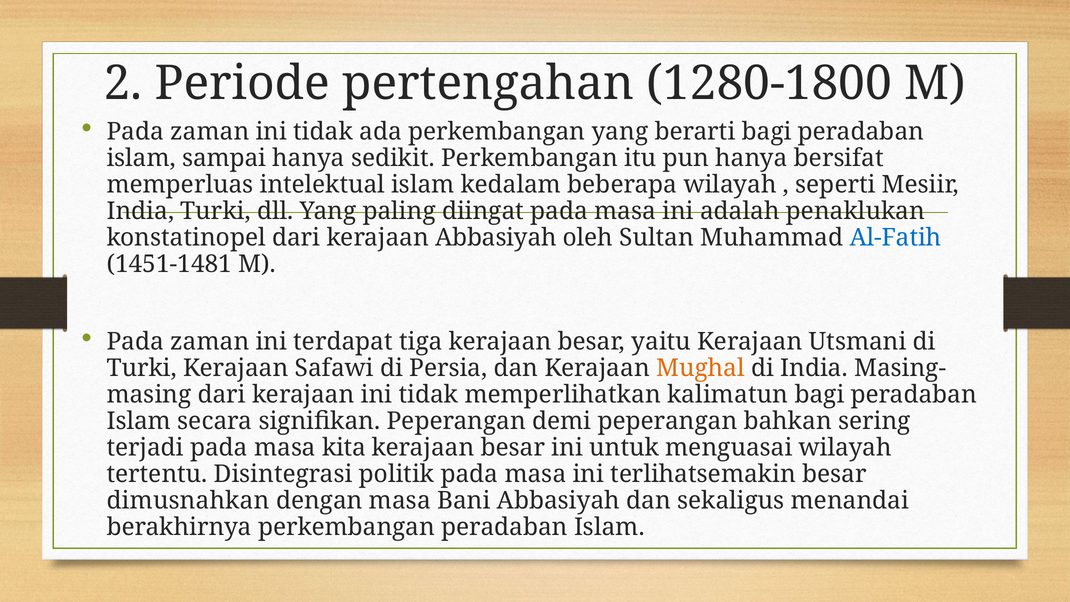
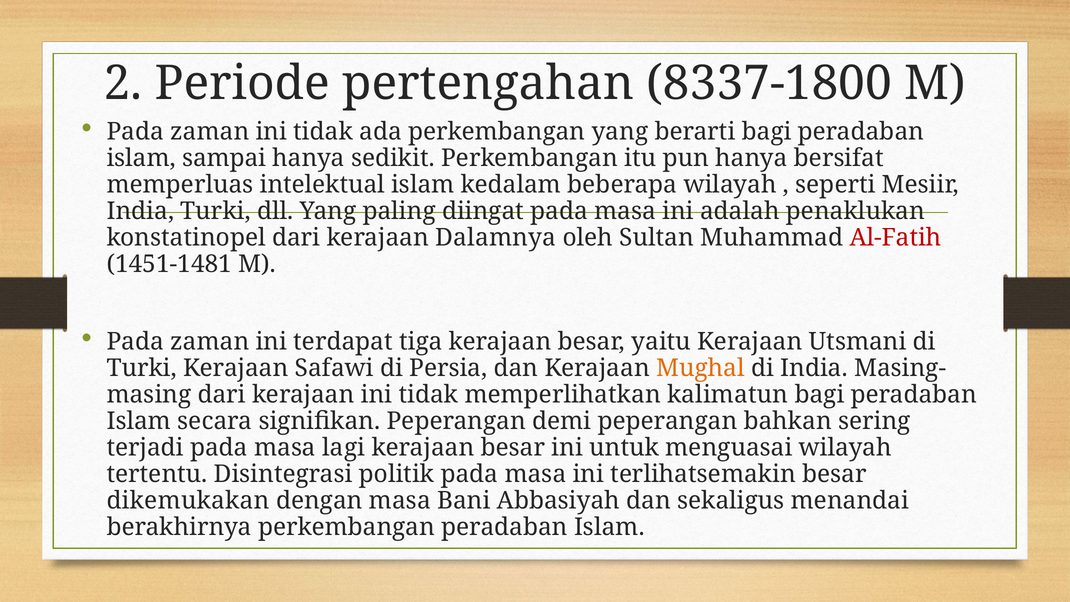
1280-1800: 1280-1800 -> 8337-1800 (769, 83)
kerajaan Abbasiyah: Abbasiyah -> Dalamnya (496, 238)
Al-Fatih colour: blue -> red (895, 238)
kita: kita -> lagi (344, 447)
dimusnahkan: dimusnahkan -> dikemukakan (188, 500)
